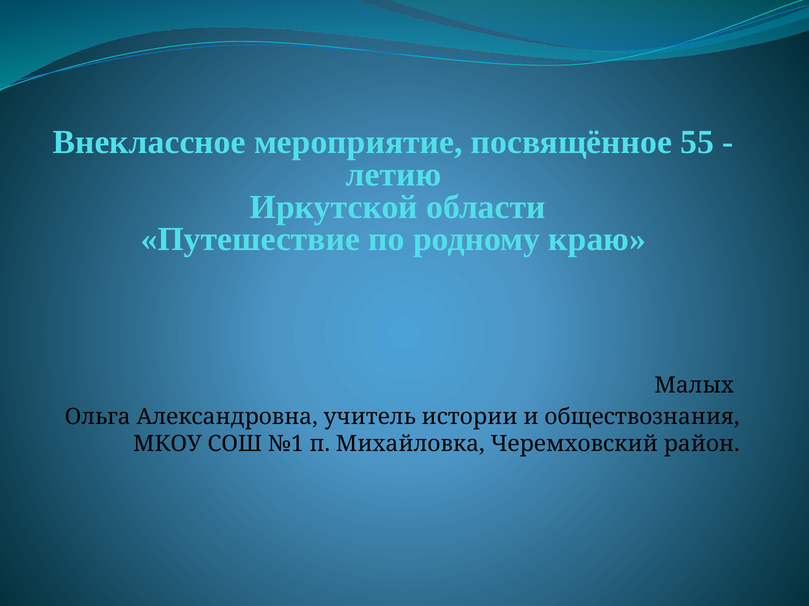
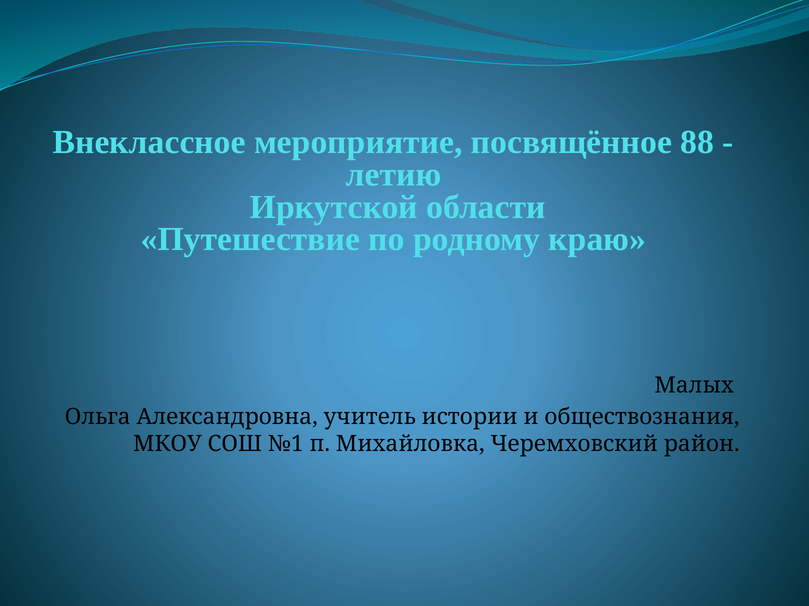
55: 55 -> 88 (697, 143)
